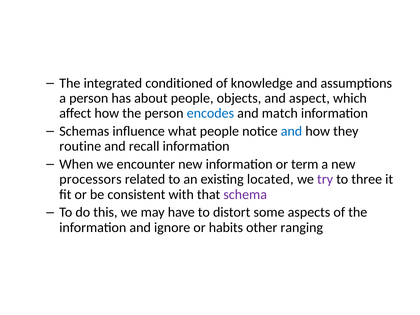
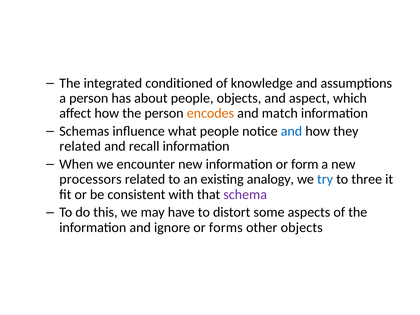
encodes colour: blue -> orange (210, 113)
routine: routine -> related (80, 146)
term: term -> form (305, 164)
located: located -> analogy (270, 179)
try colour: purple -> blue (325, 179)
habits: habits -> forms (226, 227)
other ranging: ranging -> objects (302, 227)
